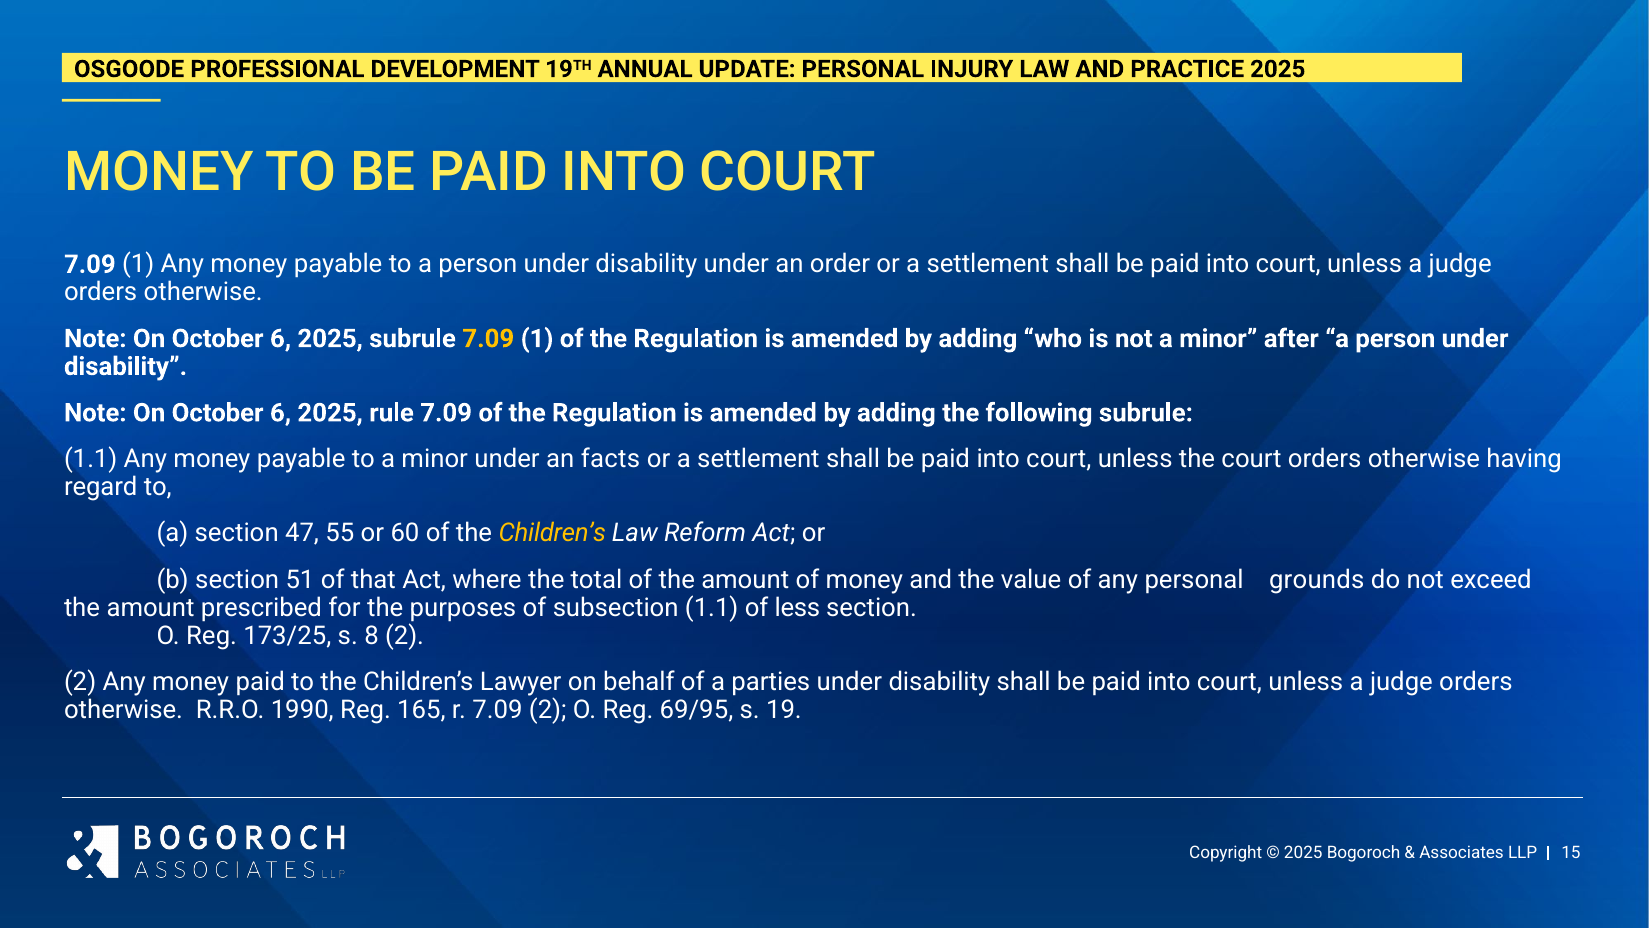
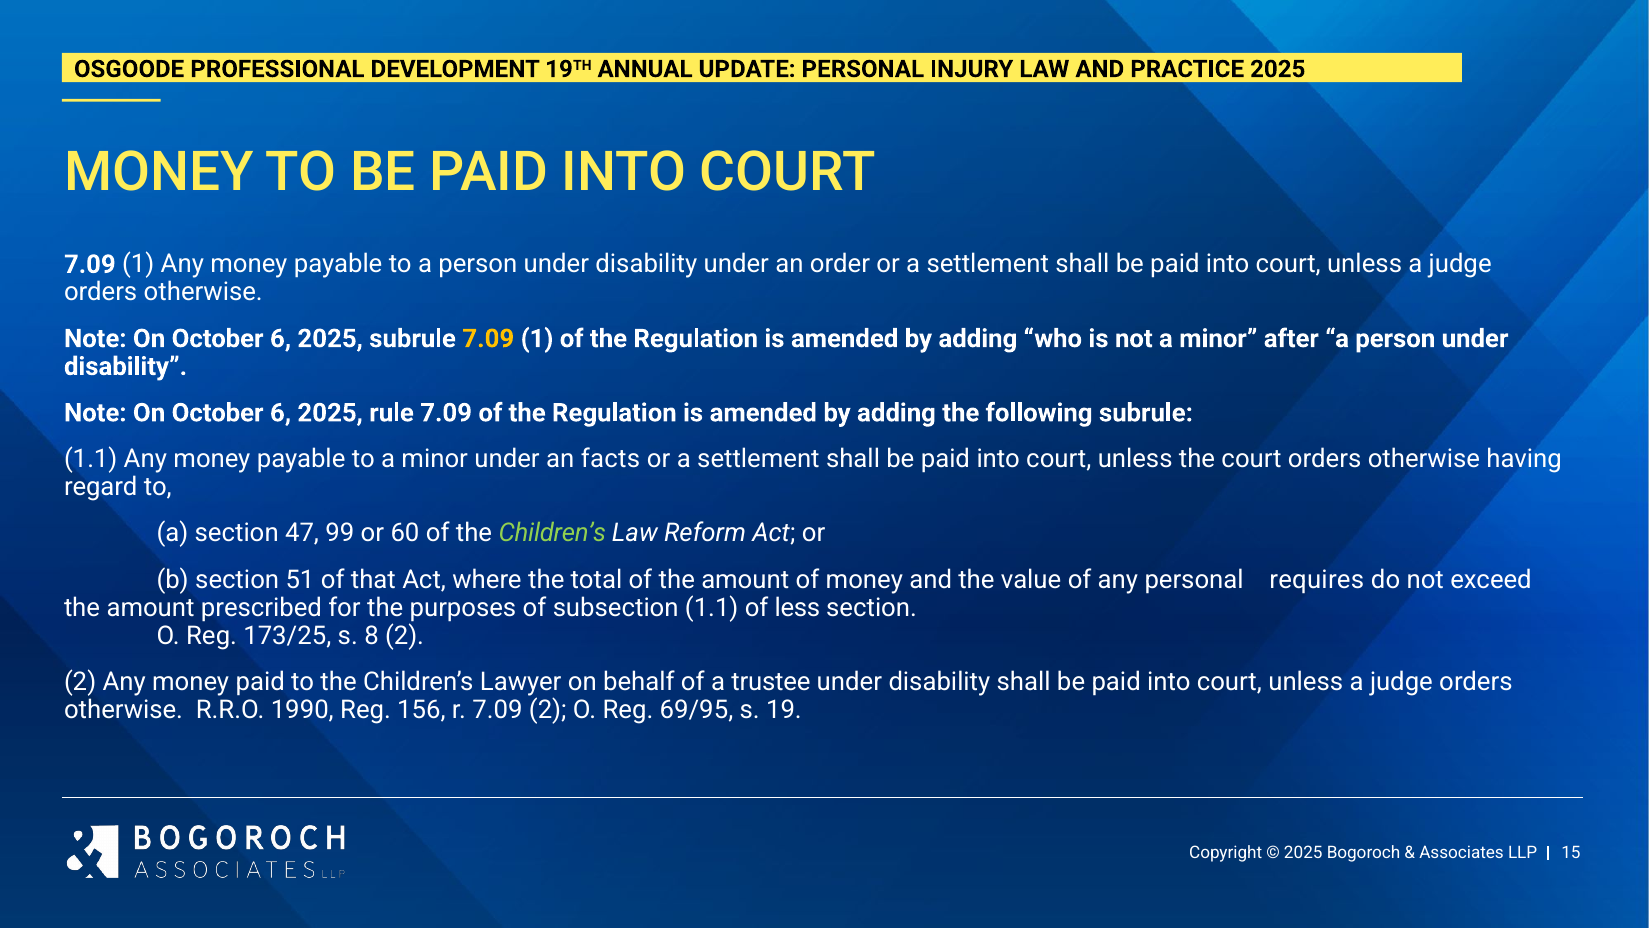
55: 55 -> 99 (340, 533)
Children’s colour: yellow -> light green (552, 533)
grounds: grounds -> requires (1317, 580)
parties: parties -> trustee (771, 682)
165: 165 -> 156 (421, 709)
